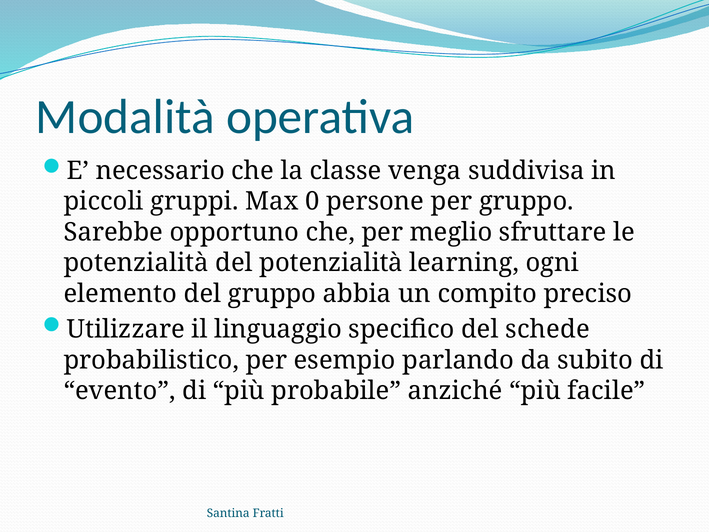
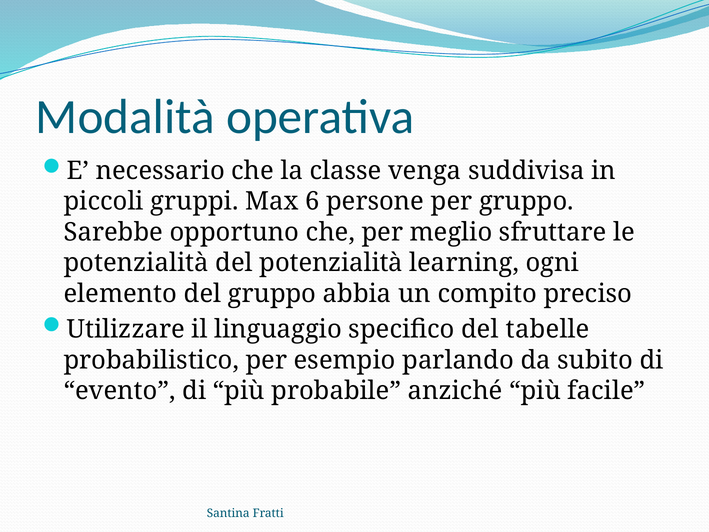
0: 0 -> 6 (312, 201)
schede: schede -> tabelle (548, 329)
